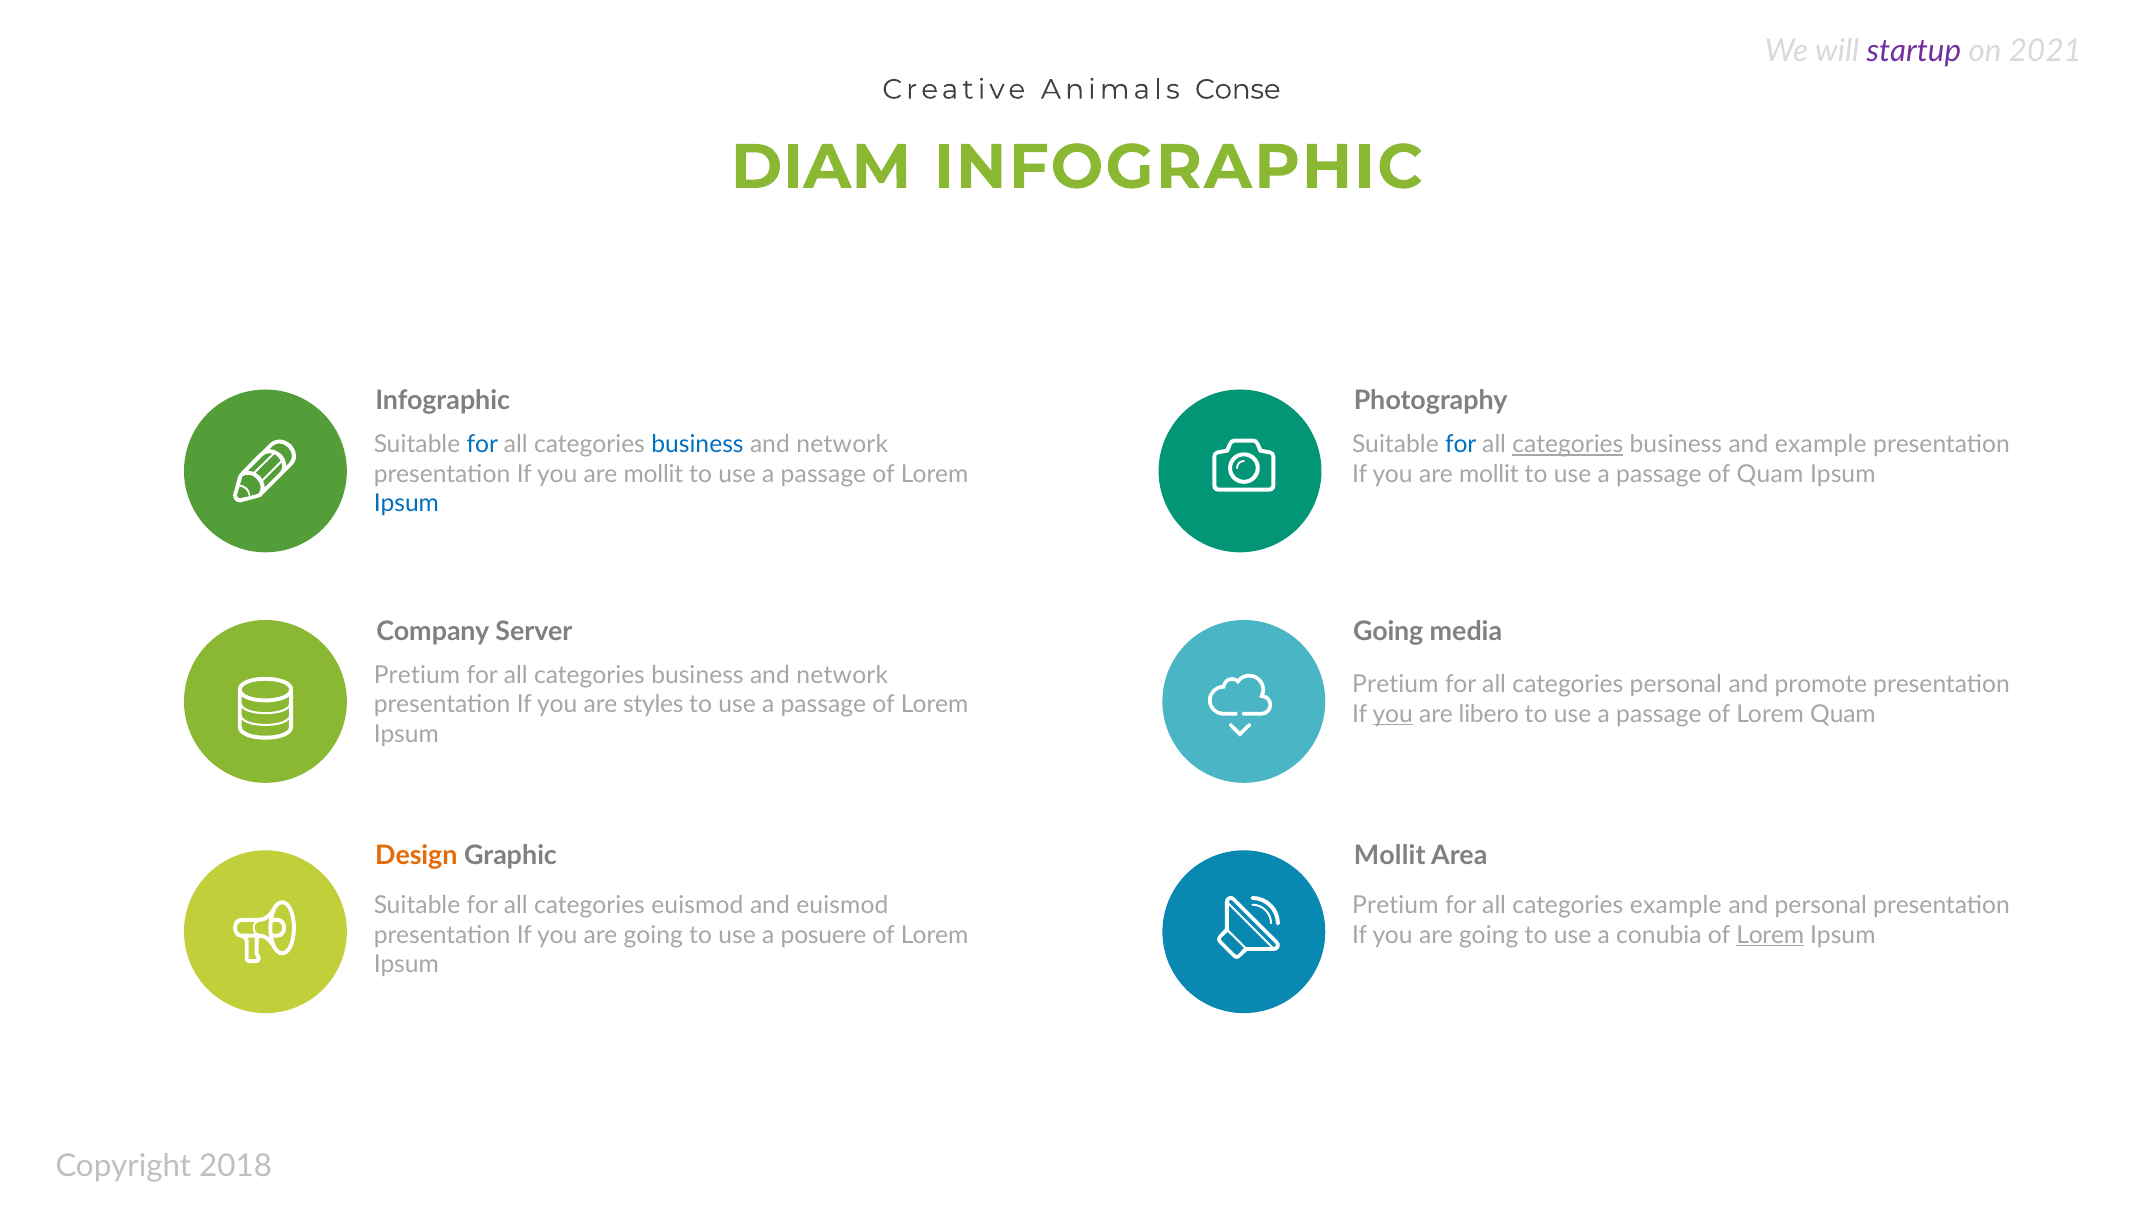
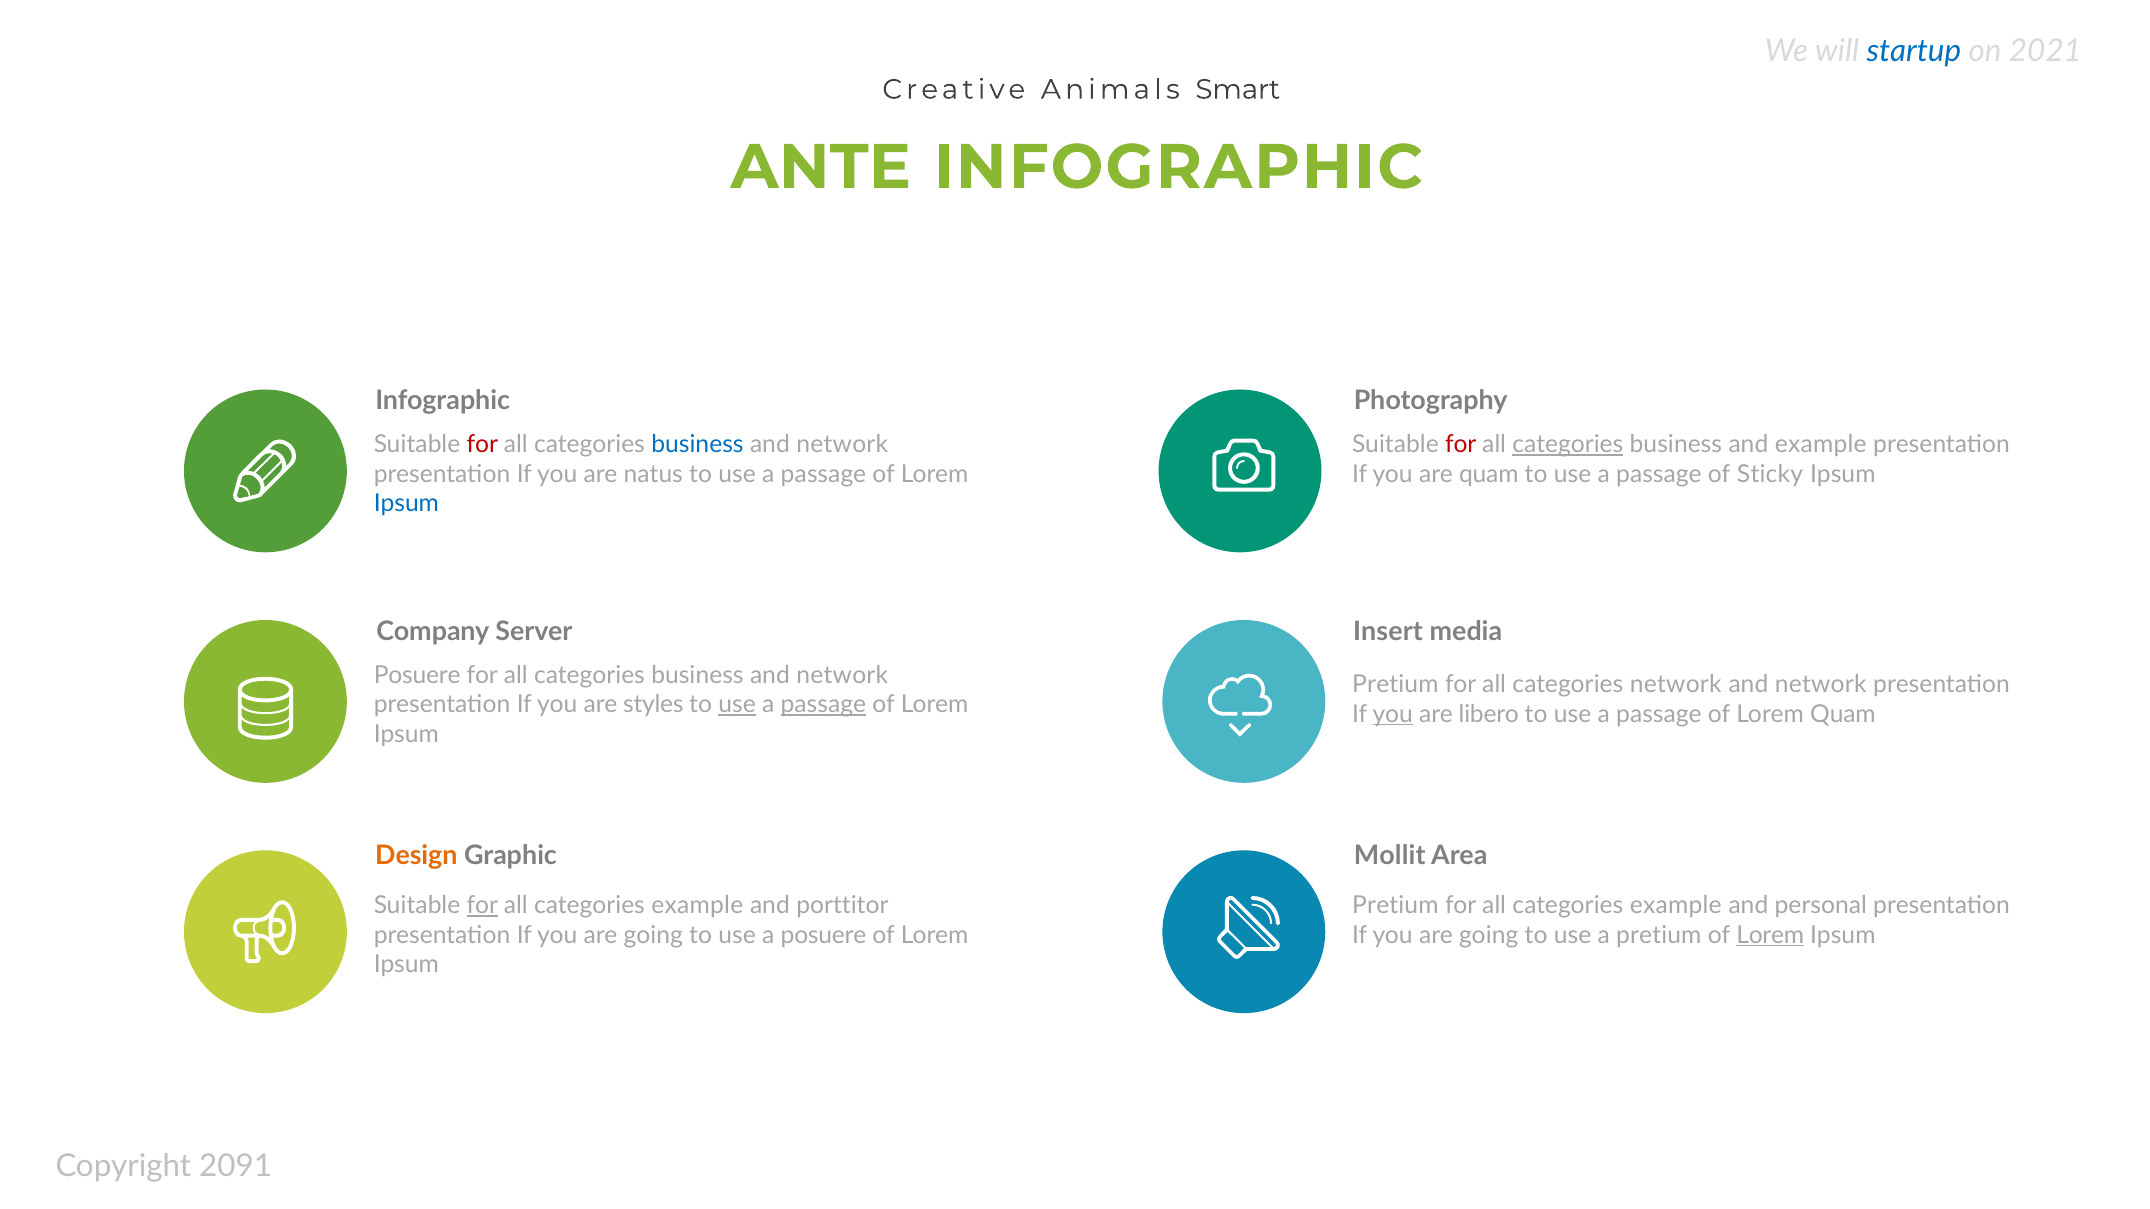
startup colour: purple -> blue (1914, 51)
Conse: Conse -> Smart (1238, 89)
DIAM: DIAM -> ANTE (821, 167)
for colour: blue -> red (482, 445)
for colour: blue -> red (1461, 445)
mollit: mollit -> natus (653, 474)
mollit: mollit -> quam (1489, 474)
of Quam: Quam -> Sticky (1770, 474)
Going: Going -> Insert (1388, 632)
Pretium: Pretium -> Posuere (417, 675)
categories personal: personal -> network (1676, 685)
promote: promote -> network (1821, 685)
use underline: none -> present (737, 705)
passage underline: none -> present (823, 705)
for underline: none -> present (482, 906)
euismod: euismod -> example (697, 906)
and euismod: euismod -> porttitor (842, 906)
a conubia: conubia -> pretium (1659, 935)
2018: 2018 -> 2091 (236, 1167)
